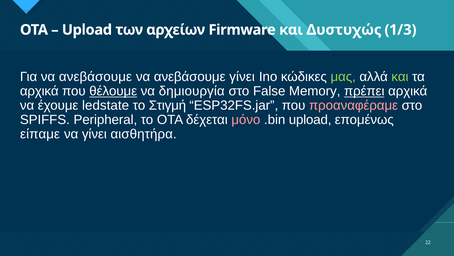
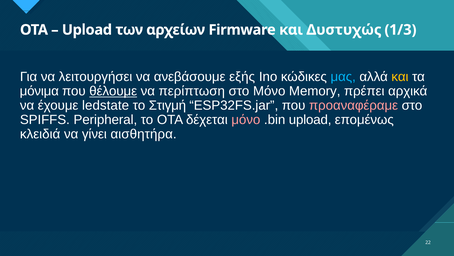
Για να ανεβάσουμε: ανεβάσουμε -> λειτουργήσει (96, 77)
ανεβάσουμε γίνει: γίνει -> εξής (242, 77)
μας colour: light green -> light blue (343, 77)
και colour: light green -> yellow (400, 77)
αρχικά: αρχικά -> μόνιμα (39, 91)
δημιουργία: δημιουργία -> περίπτωση (192, 91)
στο False: False -> Μόνο (269, 91)
πρέπει underline: present -> none (364, 91)
είπαμε: είπαμε -> κλειδιά (40, 134)
